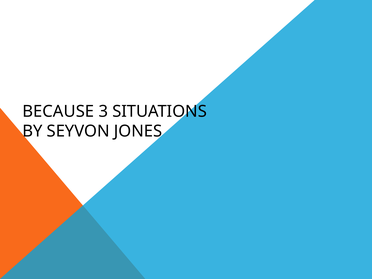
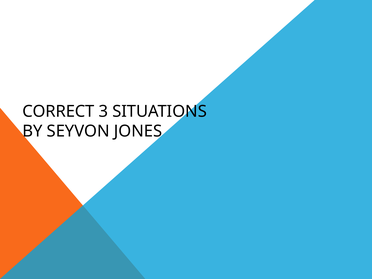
BECAUSE: BECAUSE -> CORRECT (58, 111)
